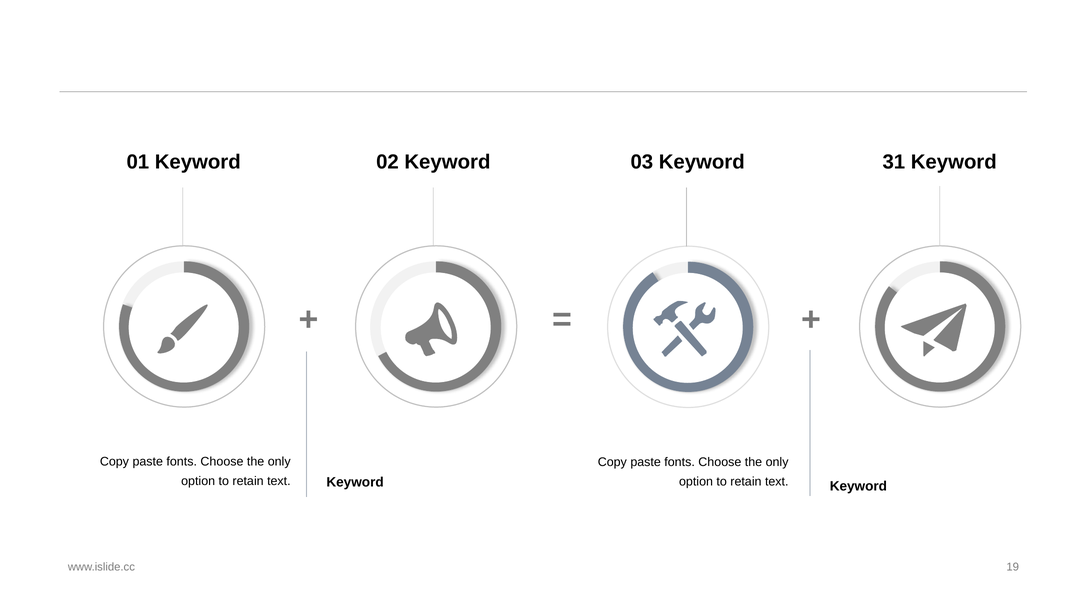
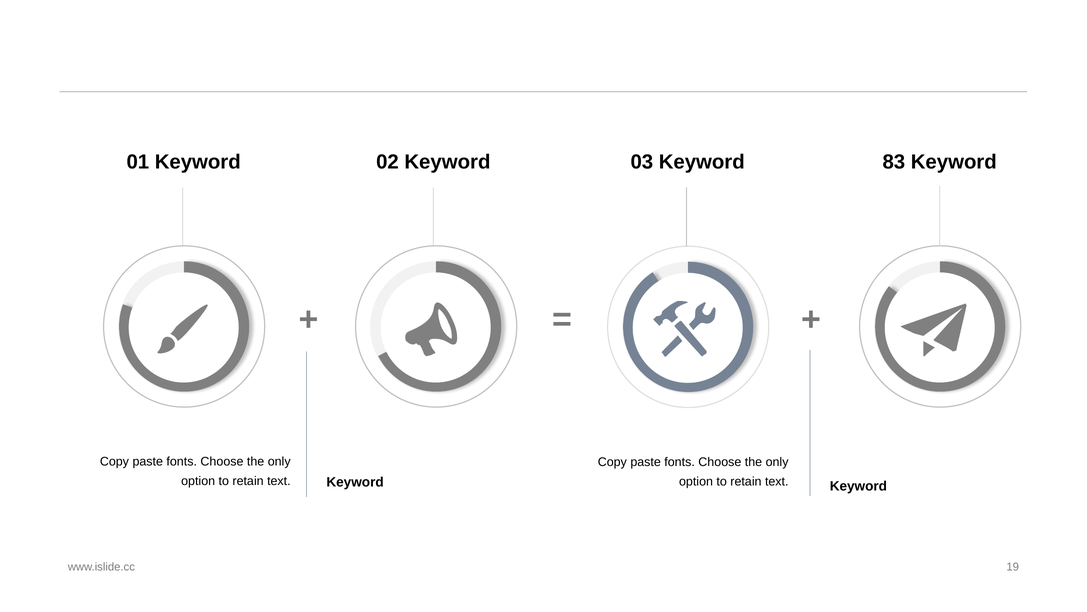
31: 31 -> 83 (894, 162)
